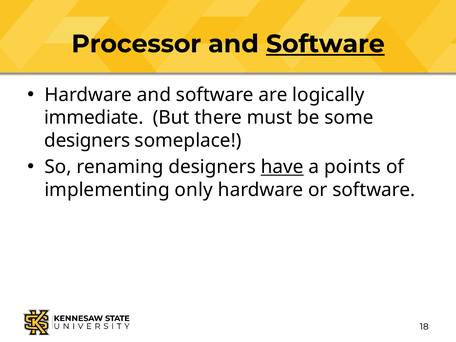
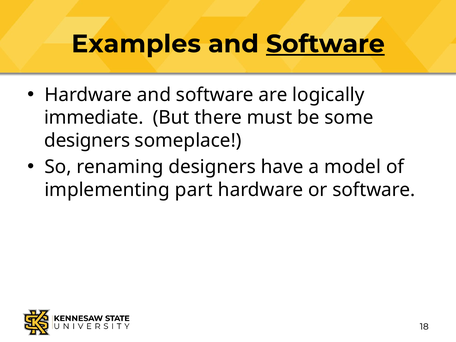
Processor: Processor -> Examples (136, 44)
have underline: present -> none (282, 167)
points: points -> model (353, 167)
only: only -> part (194, 190)
